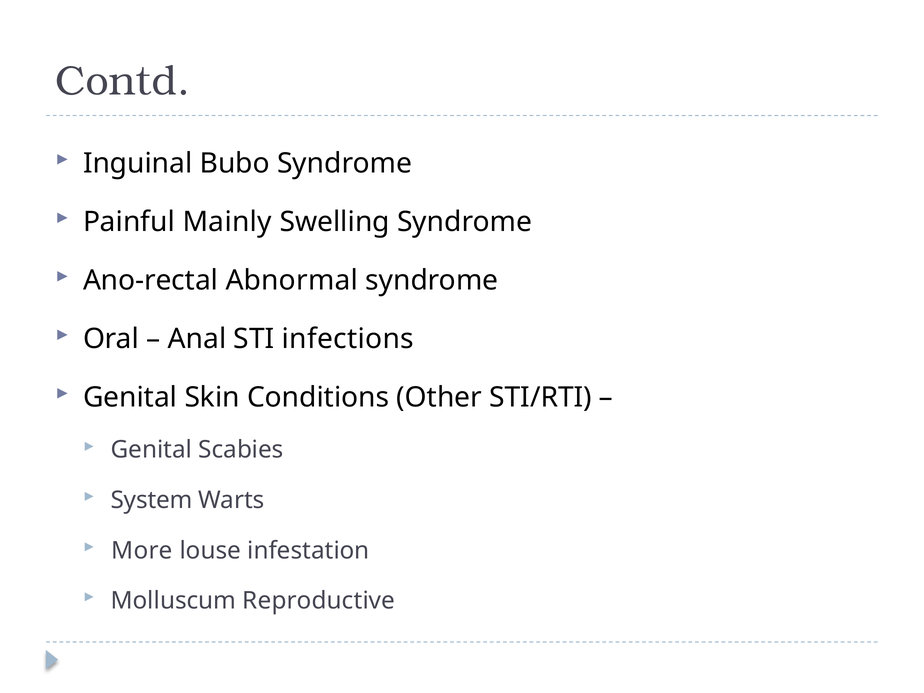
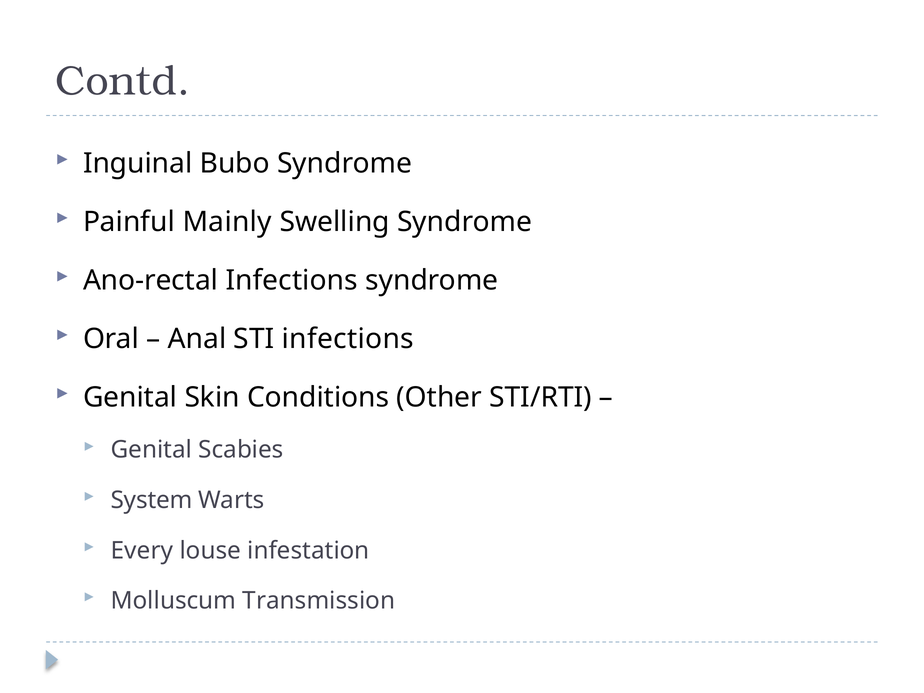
Ano-rectal Abnormal: Abnormal -> Infections (292, 281)
More: More -> Every (142, 551)
Reproductive: Reproductive -> Transmission (319, 601)
